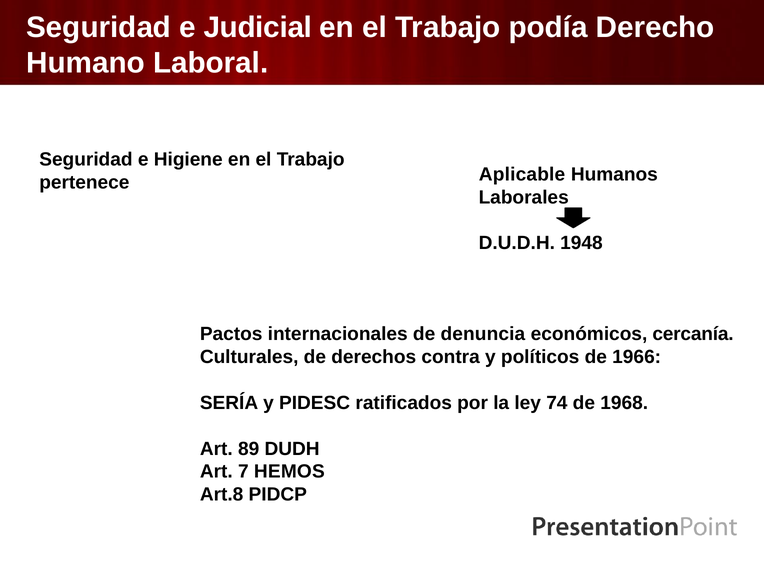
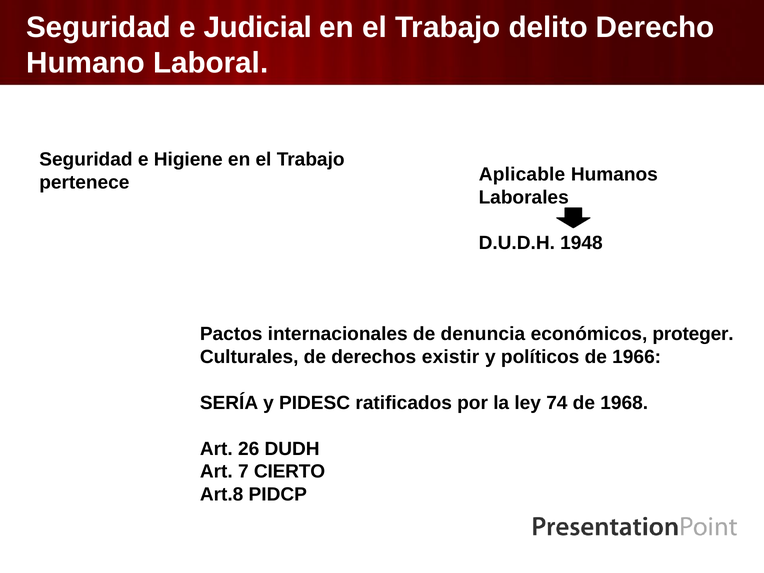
podía: podía -> delito (548, 27)
cercanía: cercanía -> proteger (693, 334)
contra: contra -> existir (451, 357)
89: 89 -> 26 (249, 449)
HEMOS: HEMOS -> CIERTO (290, 472)
